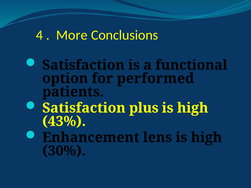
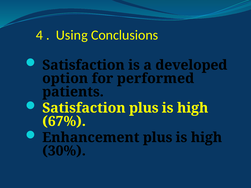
More: More -> Using (72, 35)
functional: functional -> developed (191, 65)
43%: 43% -> 67% (64, 121)
Enhancement lens: lens -> plus (158, 138)
